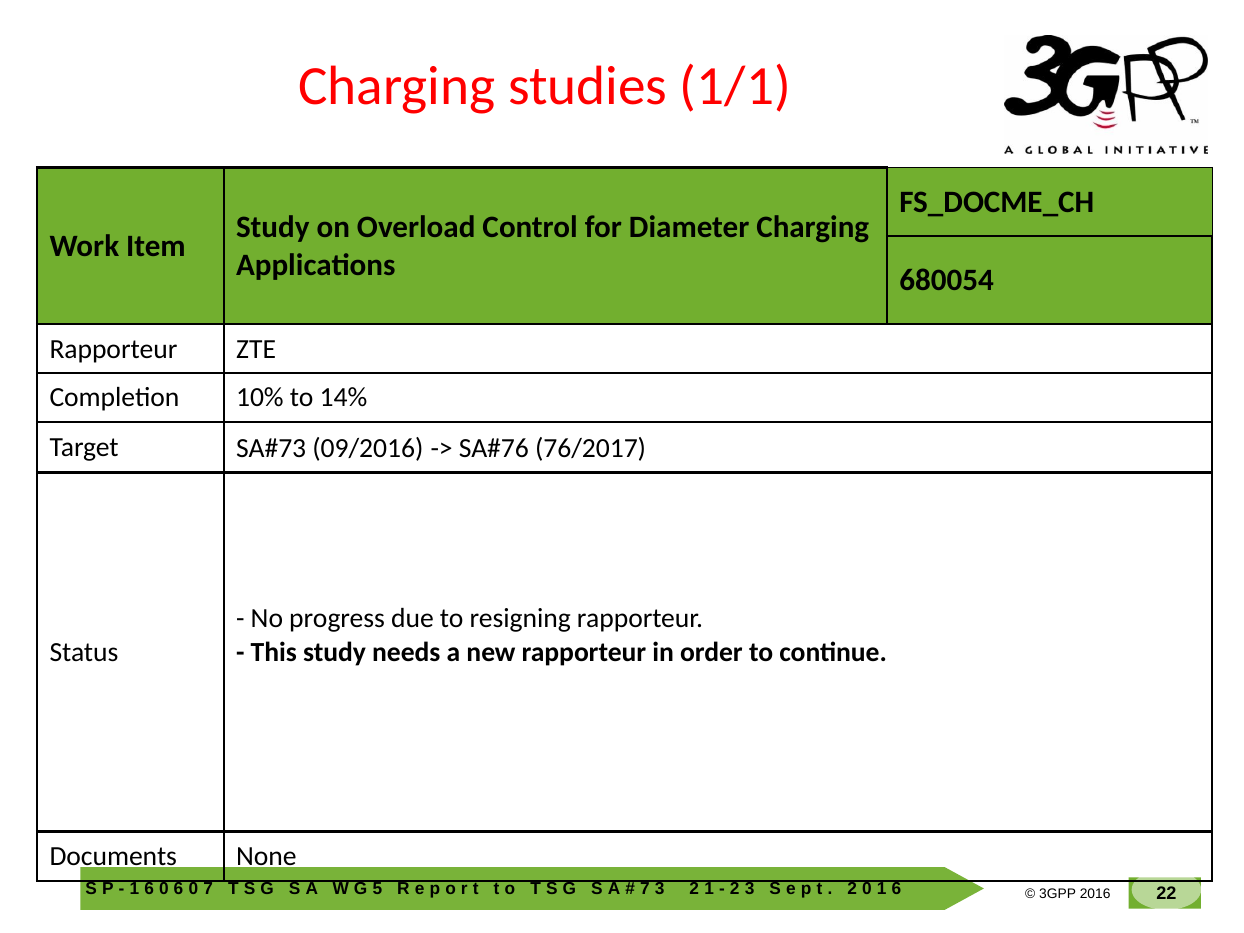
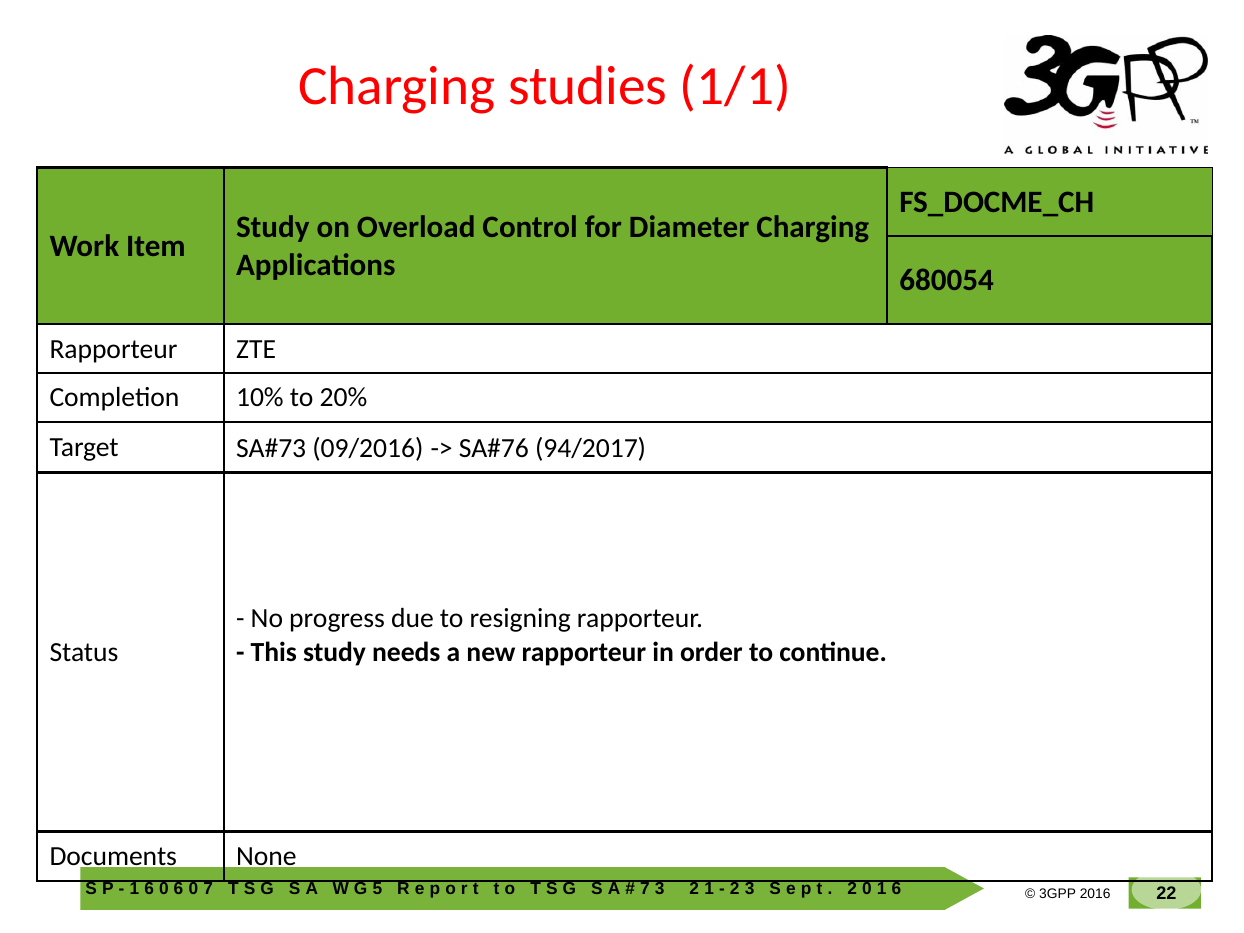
14%: 14% -> 20% (343, 398)
76/2017: 76/2017 -> 94/2017 (591, 449)
